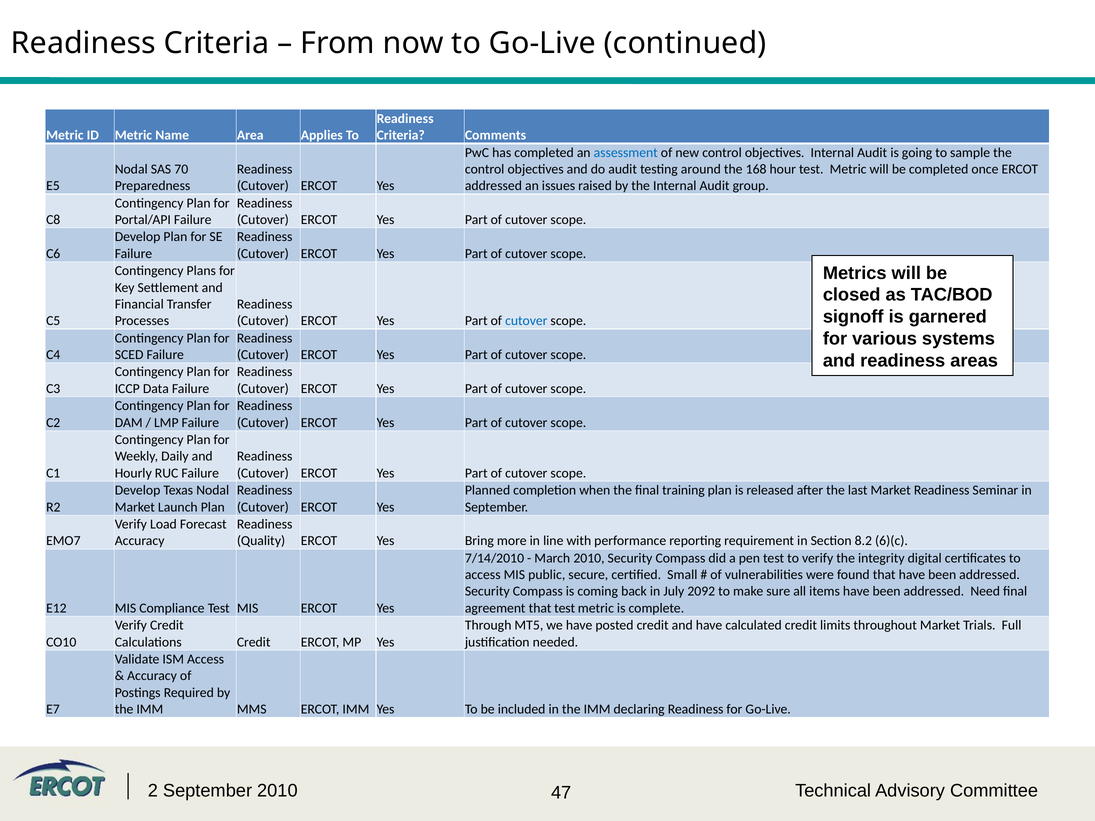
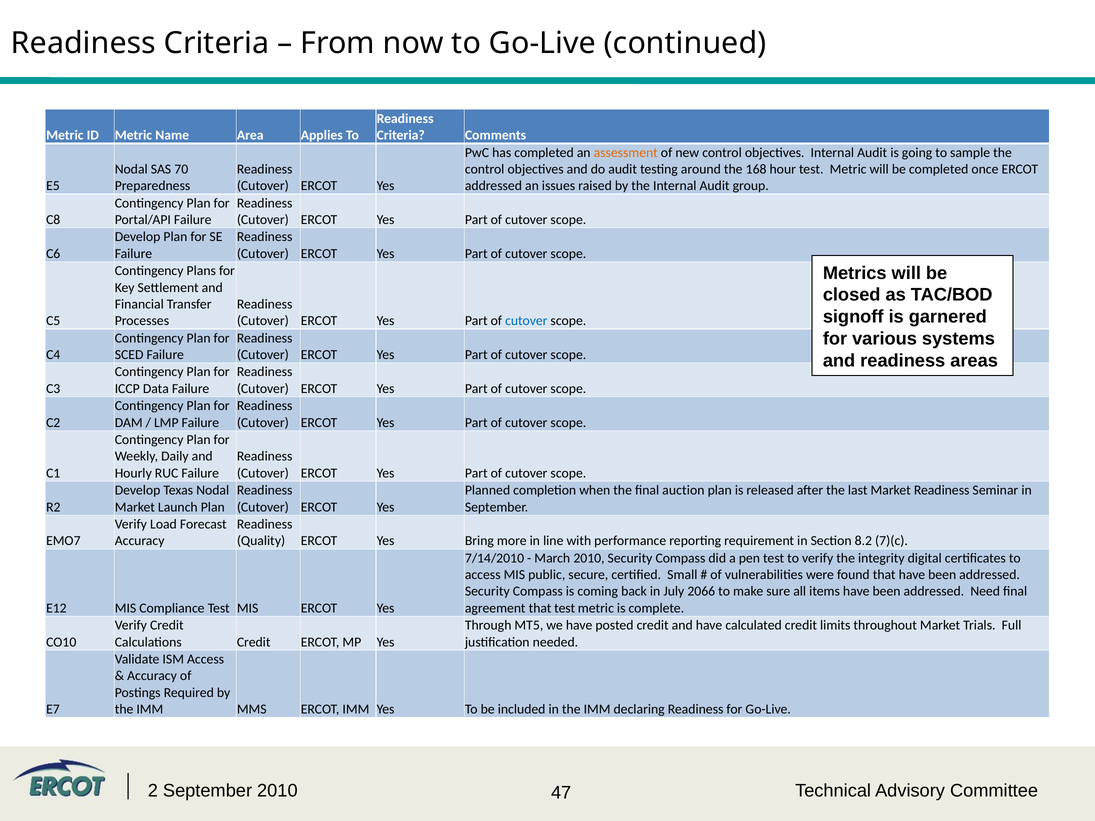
assessment colour: blue -> orange (626, 153)
training: training -> auction (683, 491)
6)(c: 6)(c -> 7)(c (891, 541)
2092: 2092 -> 2066 (701, 592)
